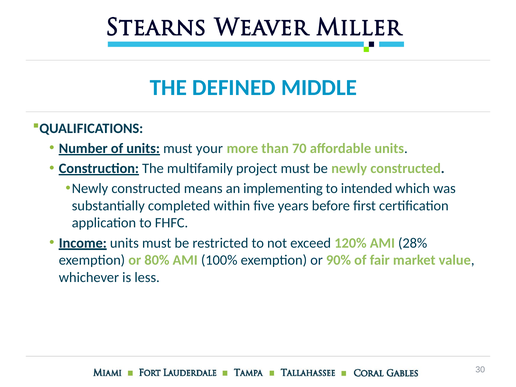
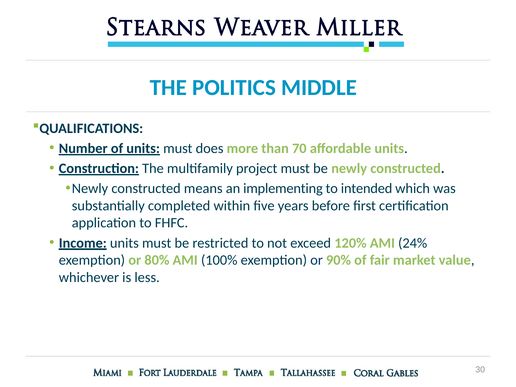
DEFINED: DEFINED -> POLITICS (234, 88)
your: your -> does (210, 148)
28%: 28% -> 24% (413, 243)
